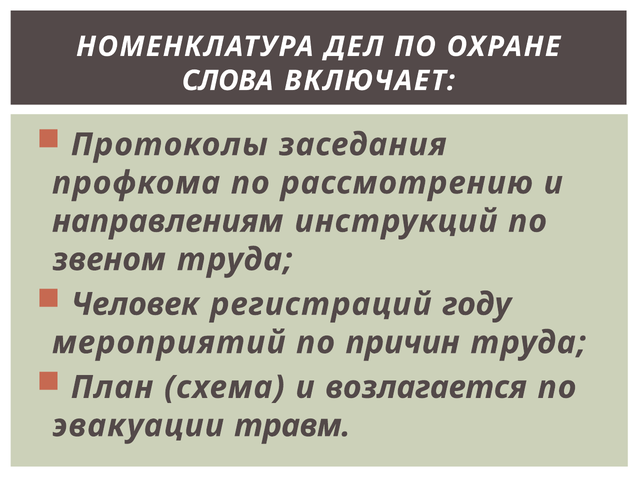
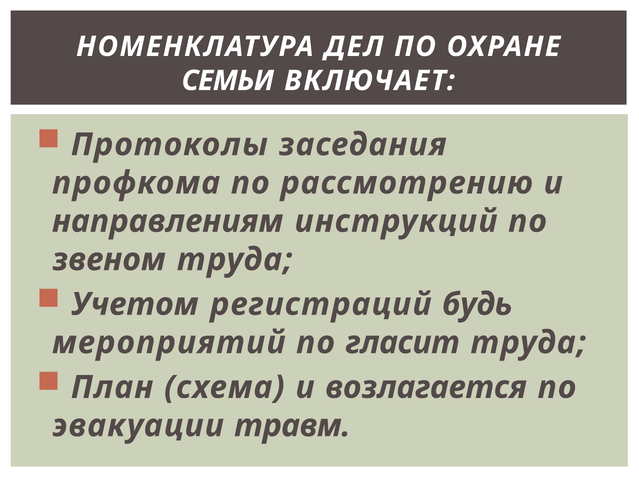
СЛОВА: СЛОВА -> СЕМЬИ (228, 81)
Человек: Человек -> Учетом (135, 304)
году: году -> будь (477, 304)
причин: причин -> гласит (403, 343)
